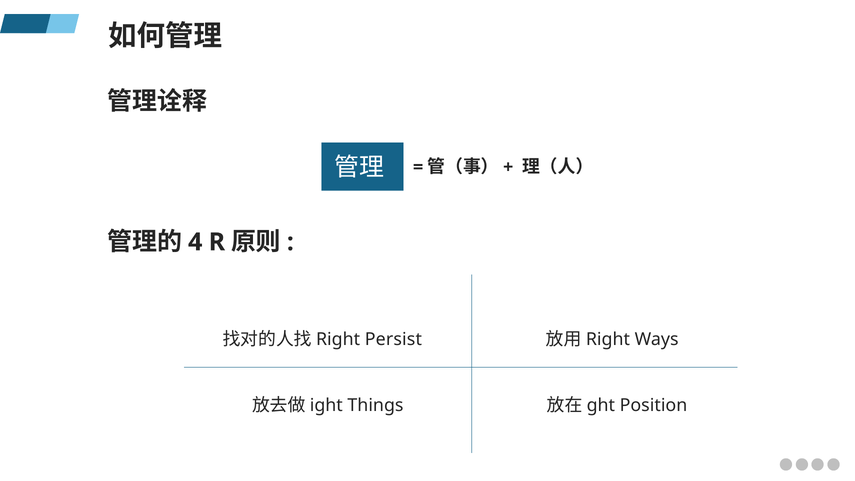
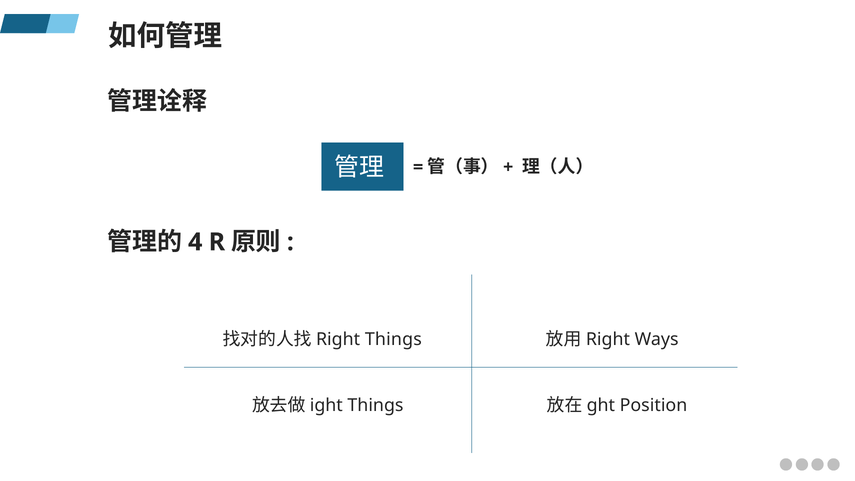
Persist: Persist -> Things (393, 340)
